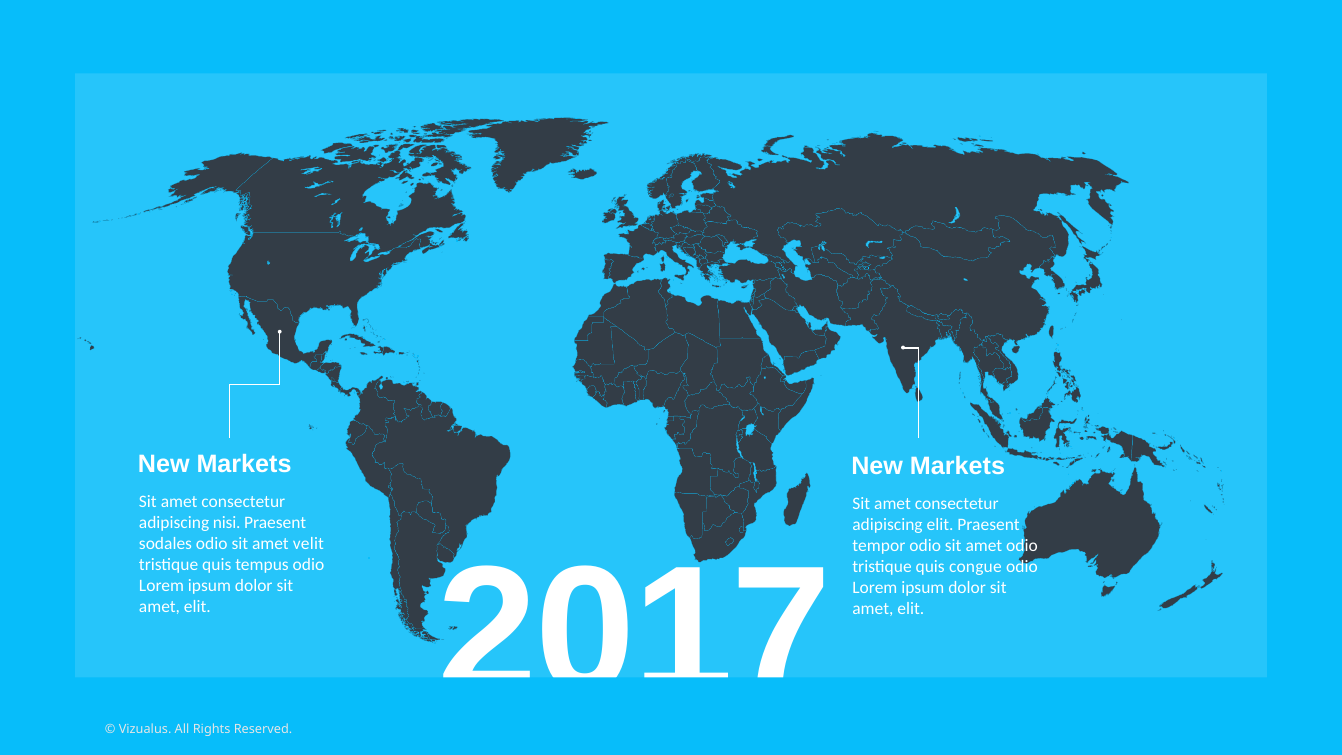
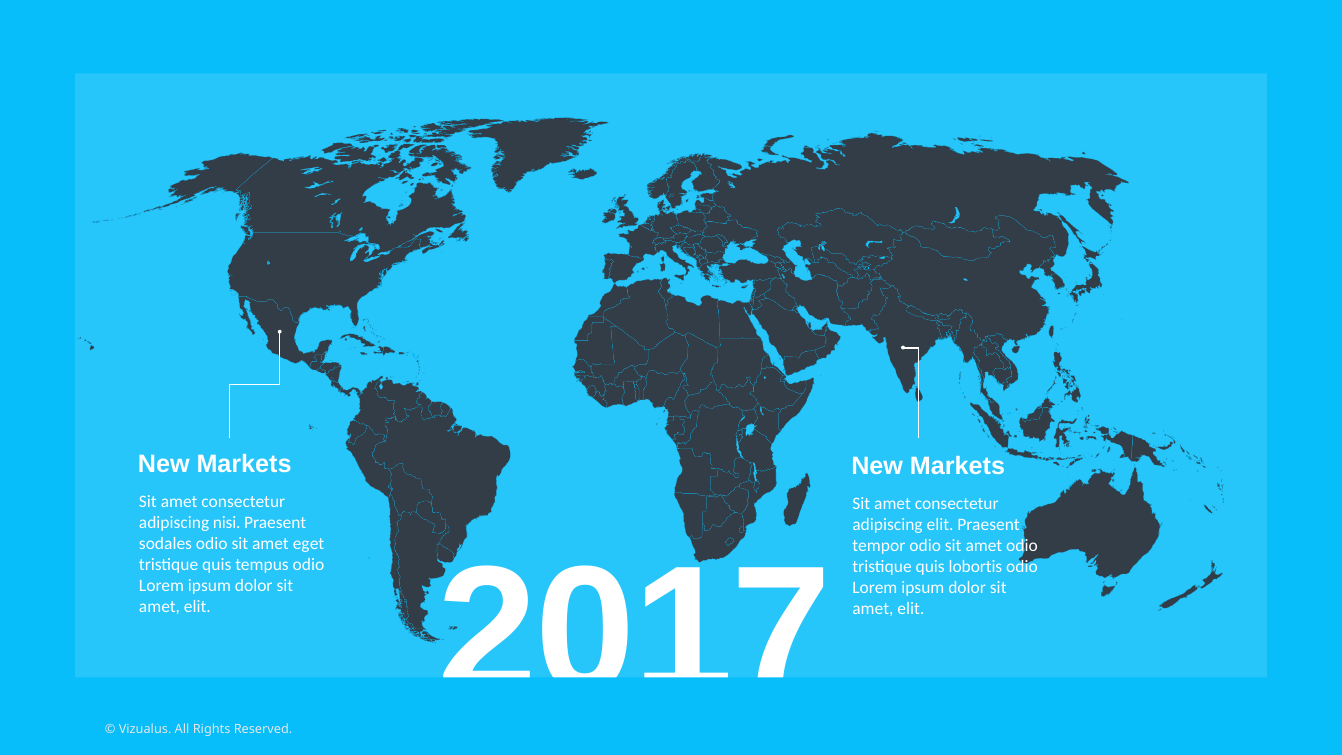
velit: velit -> eget (309, 544)
congue: congue -> lobortis (976, 566)
